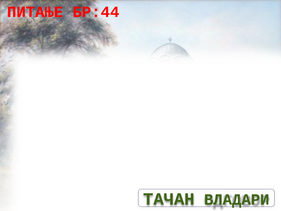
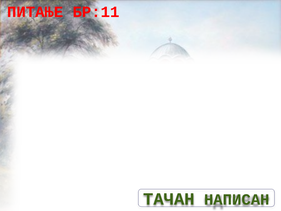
БР:44: БР:44 -> БР:11 (96, 12)
ВЛАДАРИ: ВЛАДАРИ -> НАПИСАН (237, 199)
